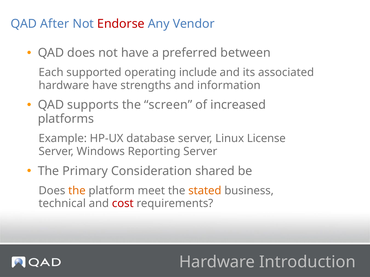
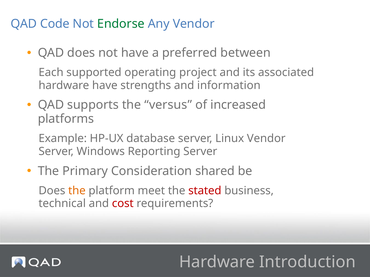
After: After -> Code (55, 24)
Endorse colour: red -> green (121, 24)
include: include -> project (198, 73)
screen: screen -> versus (168, 105)
Linux License: License -> Vendor (266, 139)
stated colour: orange -> red (205, 191)
